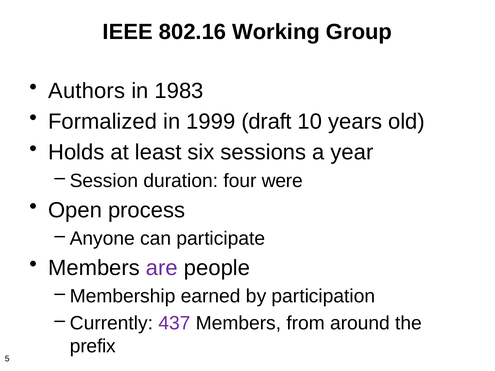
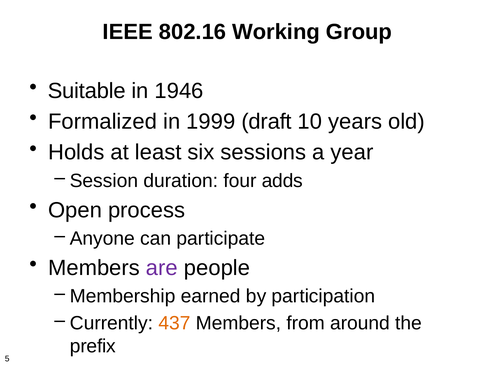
Authors: Authors -> Suitable (87, 91)
1983: 1983 -> 1946 (179, 91)
were: were -> adds (282, 181)
437 colour: purple -> orange (174, 323)
